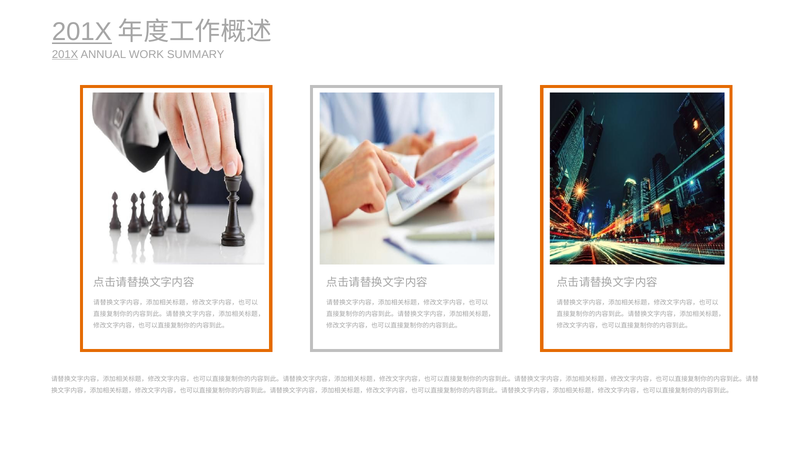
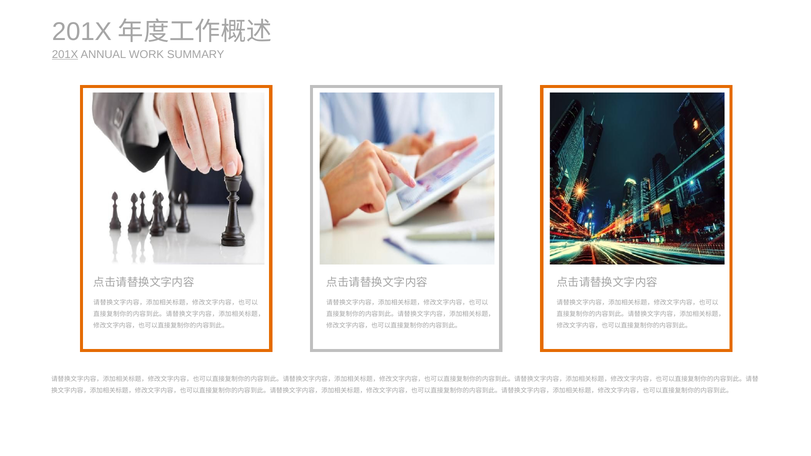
201X underline: present -> none (82, 32)
